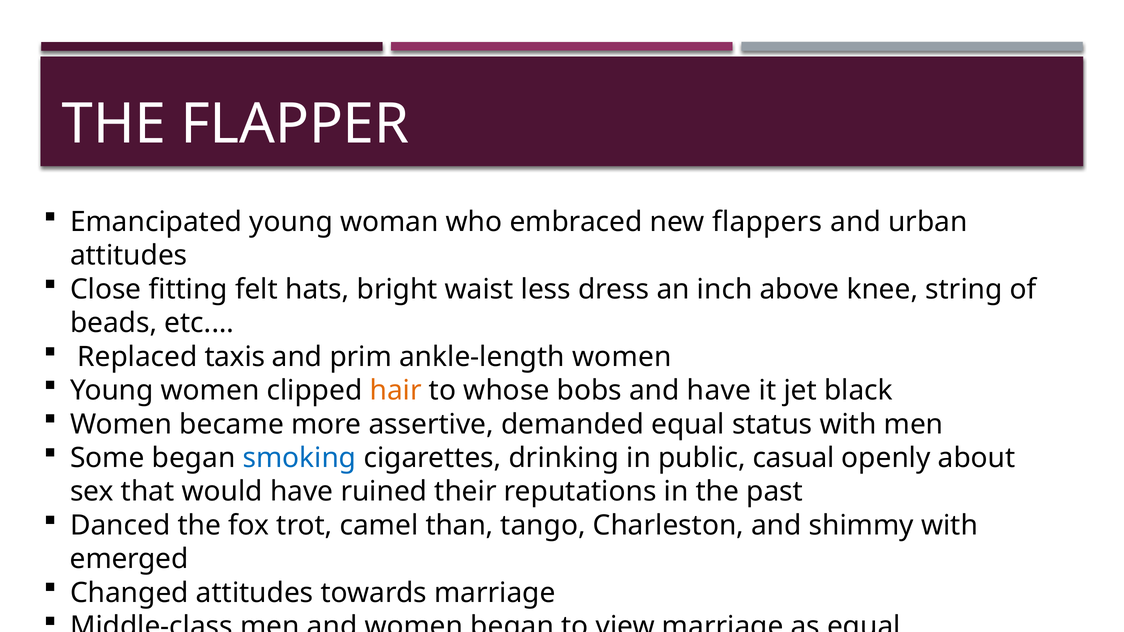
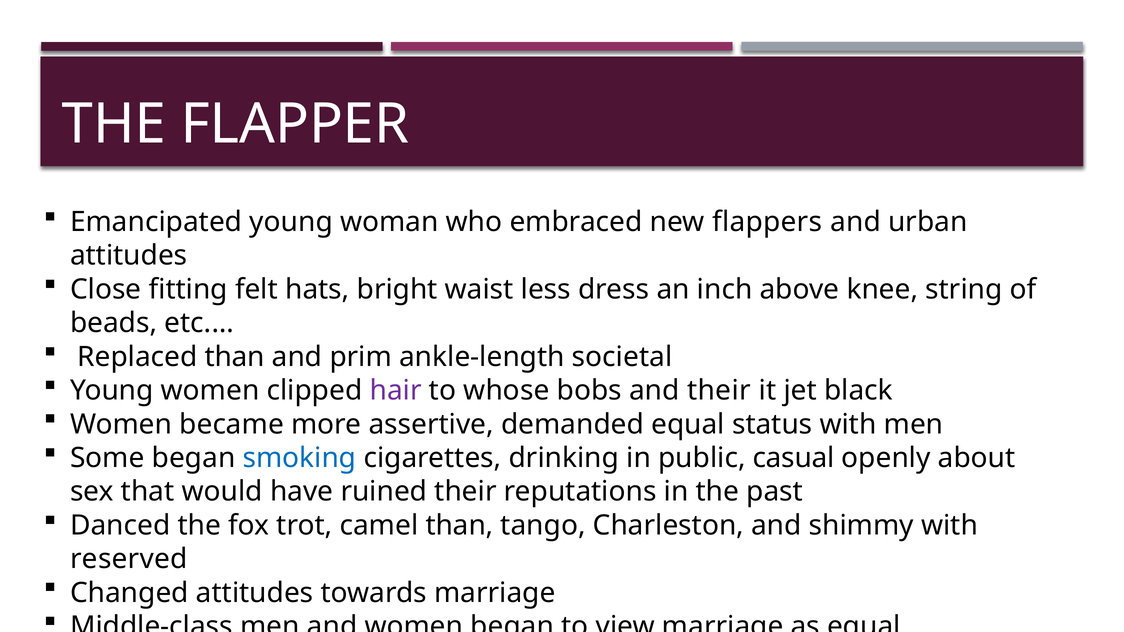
Replaced taxis: taxis -> than (235, 357)
ankle-length women: women -> societal (622, 357)
hair colour: orange -> purple (396, 391)
and have: have -> their (719, 391)
emerged: emerged -> reserved (129, 559)
